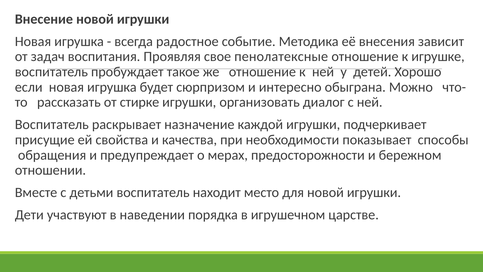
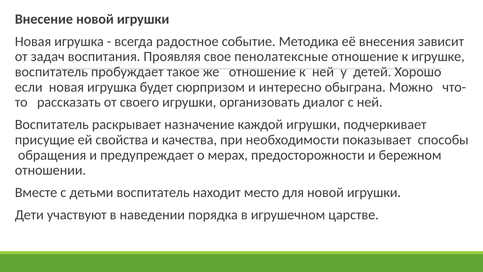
стирке: стирке -> своего (139, 102)
